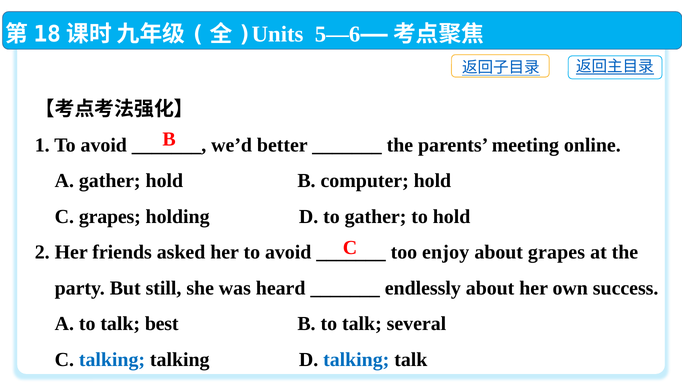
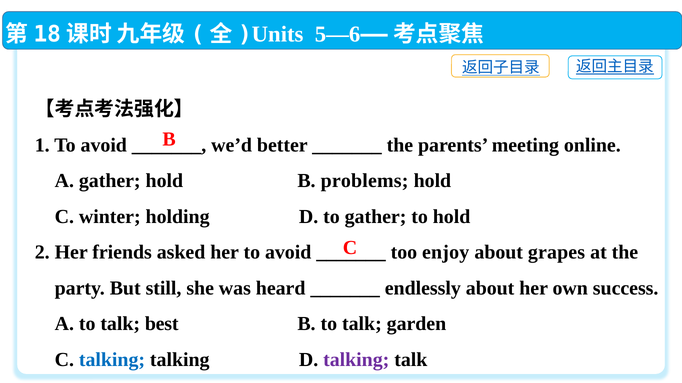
computer: computer -> problems (365, 181)
C grapes: grapes -> winter (110, 217)
several: several -> garden (416, 324)
talking colour: blue -> purple (356, 360)
